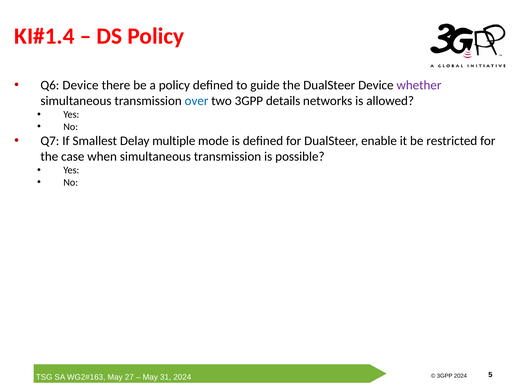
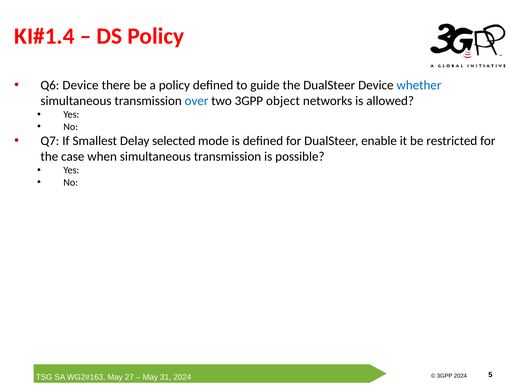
whether colour: purple -> blue (419, 85)
details: details -> object (283, 101)
multiple: multiple -> selected (174, 141)
